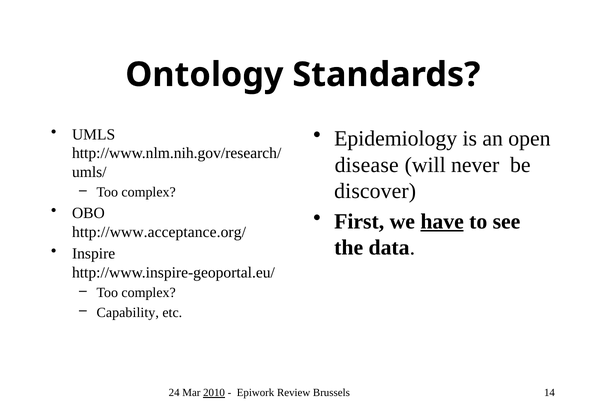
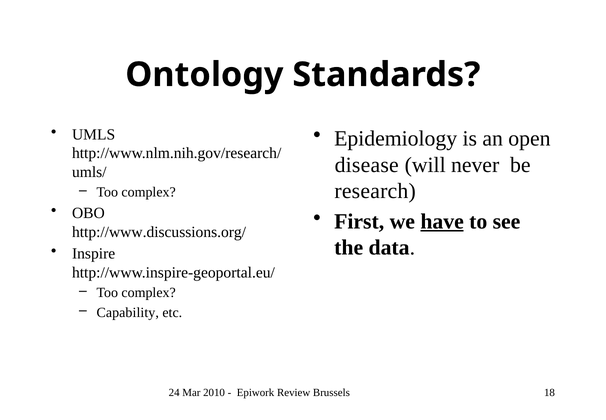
discover: discover -> research (375, 191)
http://www.acceptance.org/: http://www.acceptance.org/ -> http://www.discussions.org/ (159, 232)
2010 underline: present -> none (214, 392)
14: 14 -> 18 (549, 392)
